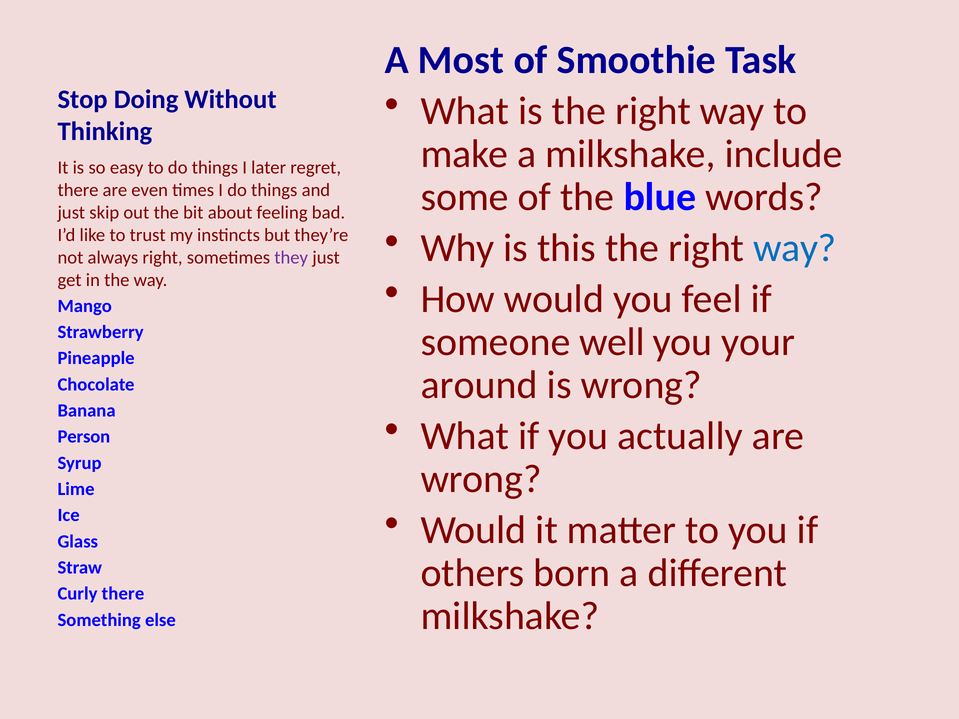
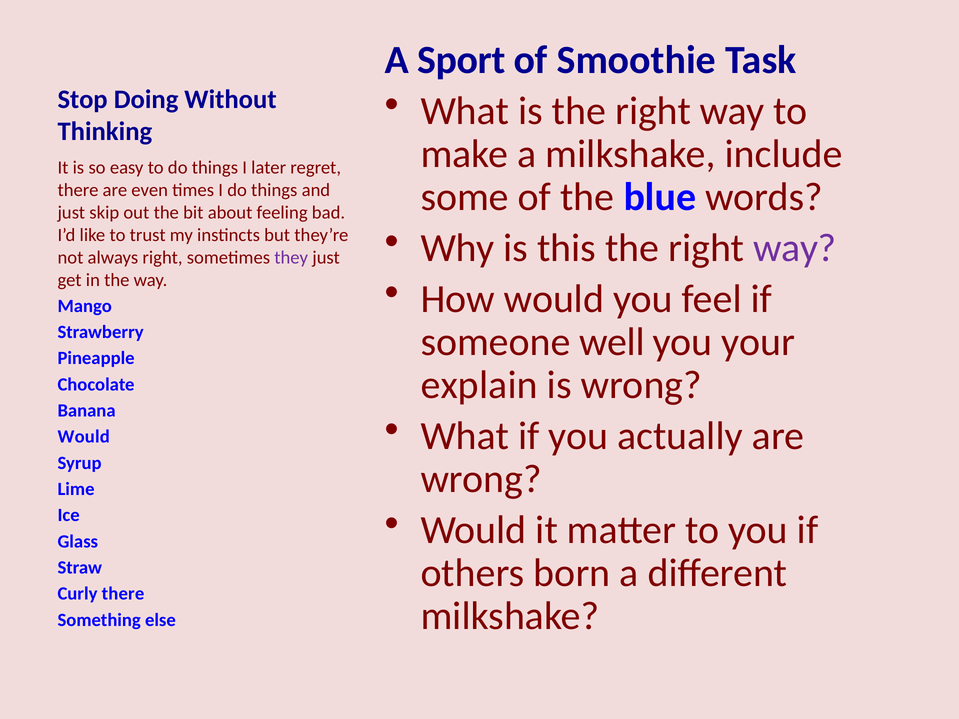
Most: Most -> Sport (461, 60)
way colour: blue -> purple (795, 248)
around: around -> explain (479, 385)
Person: Person -> Would (84, 437)
